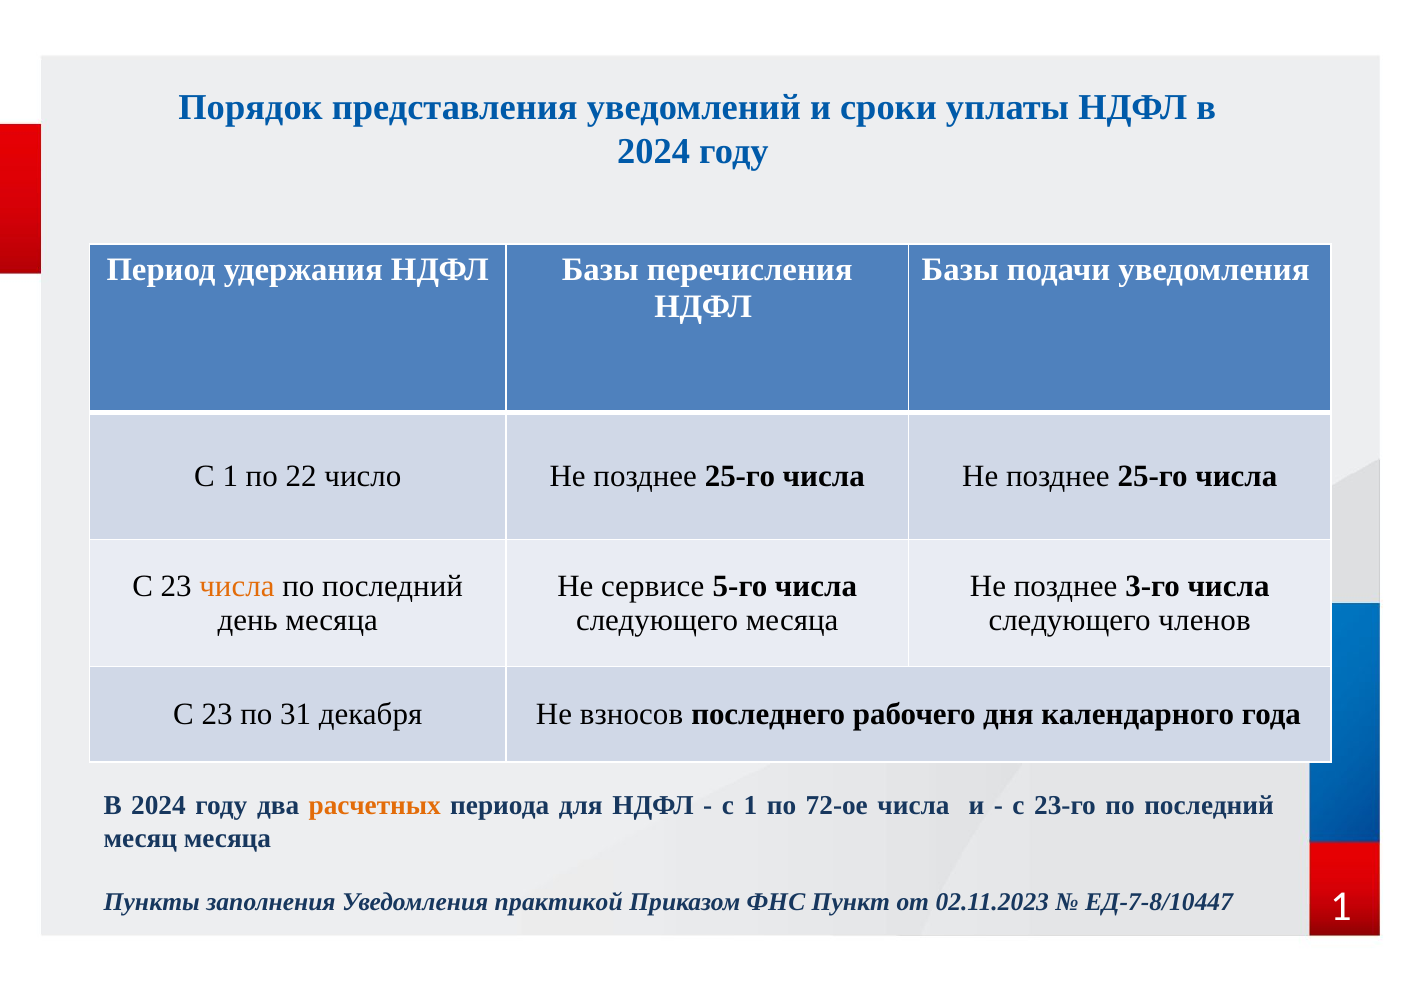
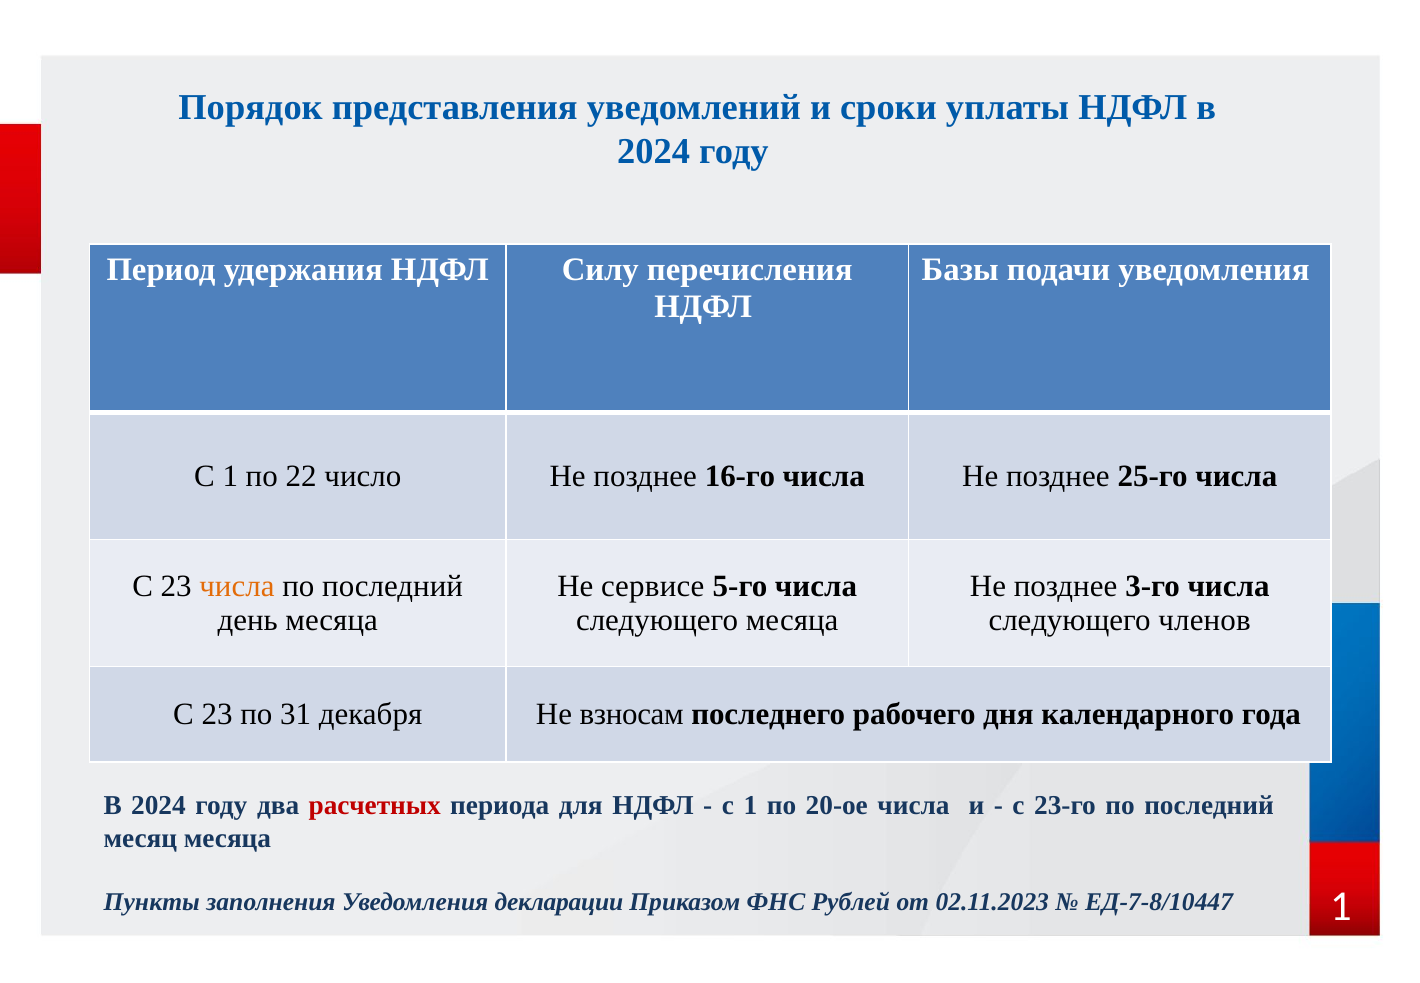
удержания НДФЛ Базы: Базы -> Силу (600, 270)
число Не позднее 25-го: 25-го -> 16-го (740, 476)
взносов: взносов -> взносам (632, 715)
расчетных colour: orange -> red (375, 805)
72-ое: 72-ое -> 20-ое (837, 805)
практикой: практикой -> декларации (559, 902)
Пункт: Пункт -> Рублей (851, 902)
